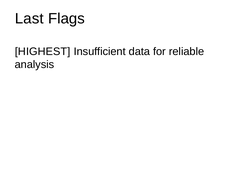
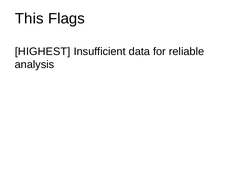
Last: Last -> This (29, 19)
